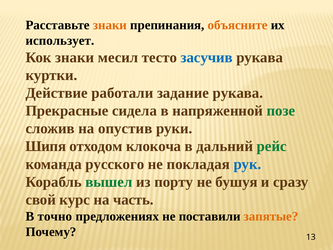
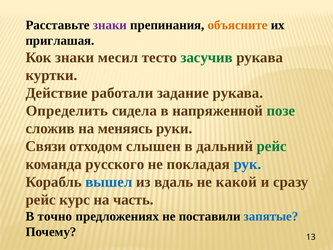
знаки colour: orange -> purple (110, 25)
использует: использует -> приглашая (60, 41)
засучив colour: blue -> green (207, 57)
Прекрасные: Прекрасные -> Определить (67, 111)
опустив: опустив -> меняясь (125, 128)
Шипя: Шипя -> Связи (46, 146)
клокоча: клокоча -> слышен (153, 146)
вышел colour: green -> blue (109, 182)
порту: порту -> вдаль (174, 182)
бушуя: бушуя -> какой (236, 182)
свой: свой -> рейс (41, 199)
запятые colour: orange -> blue (271, 216)
